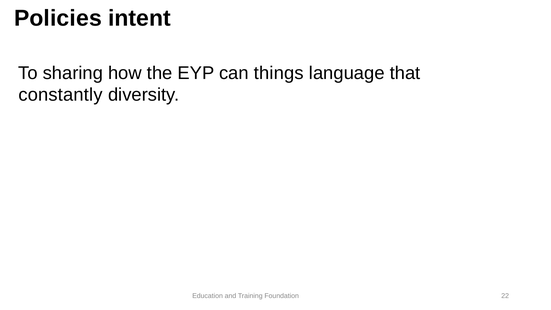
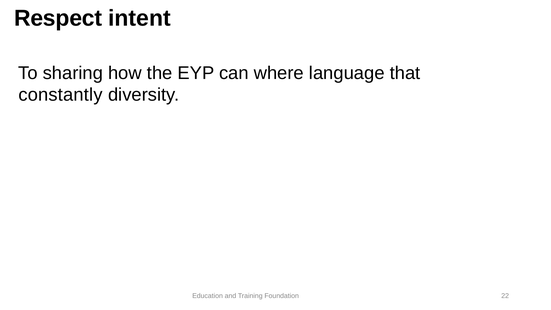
Policies: Policies -> Respect (58, 18)
things: things -> where (279, 73)
